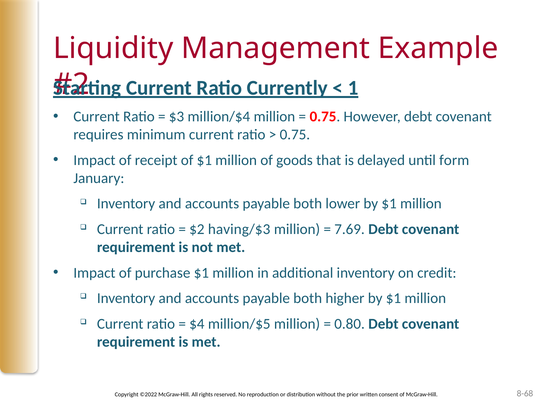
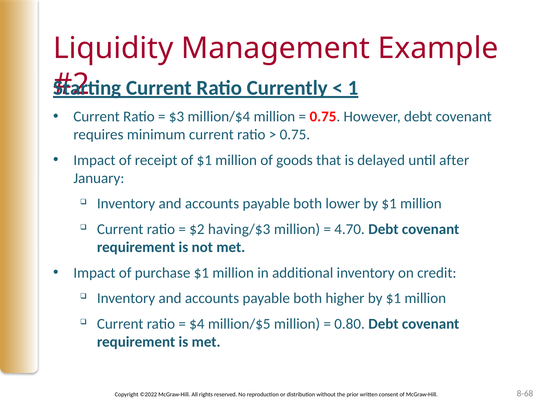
form: form -> after (454, 160)
7.69: 7.69 -> 4.70 (350, 229)
